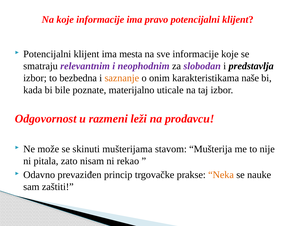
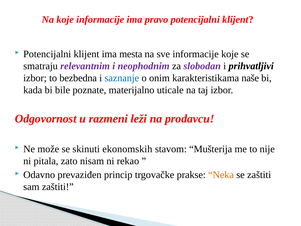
predstavlja: predstavlja -> prihvatljivi (251, 66)
saznanje colour: orange -> blue (122, 78)
mušterijama: mušterijama -> ekonomskih (127, 149)
se nauke: nauke -> zaštiti (259, 175)
